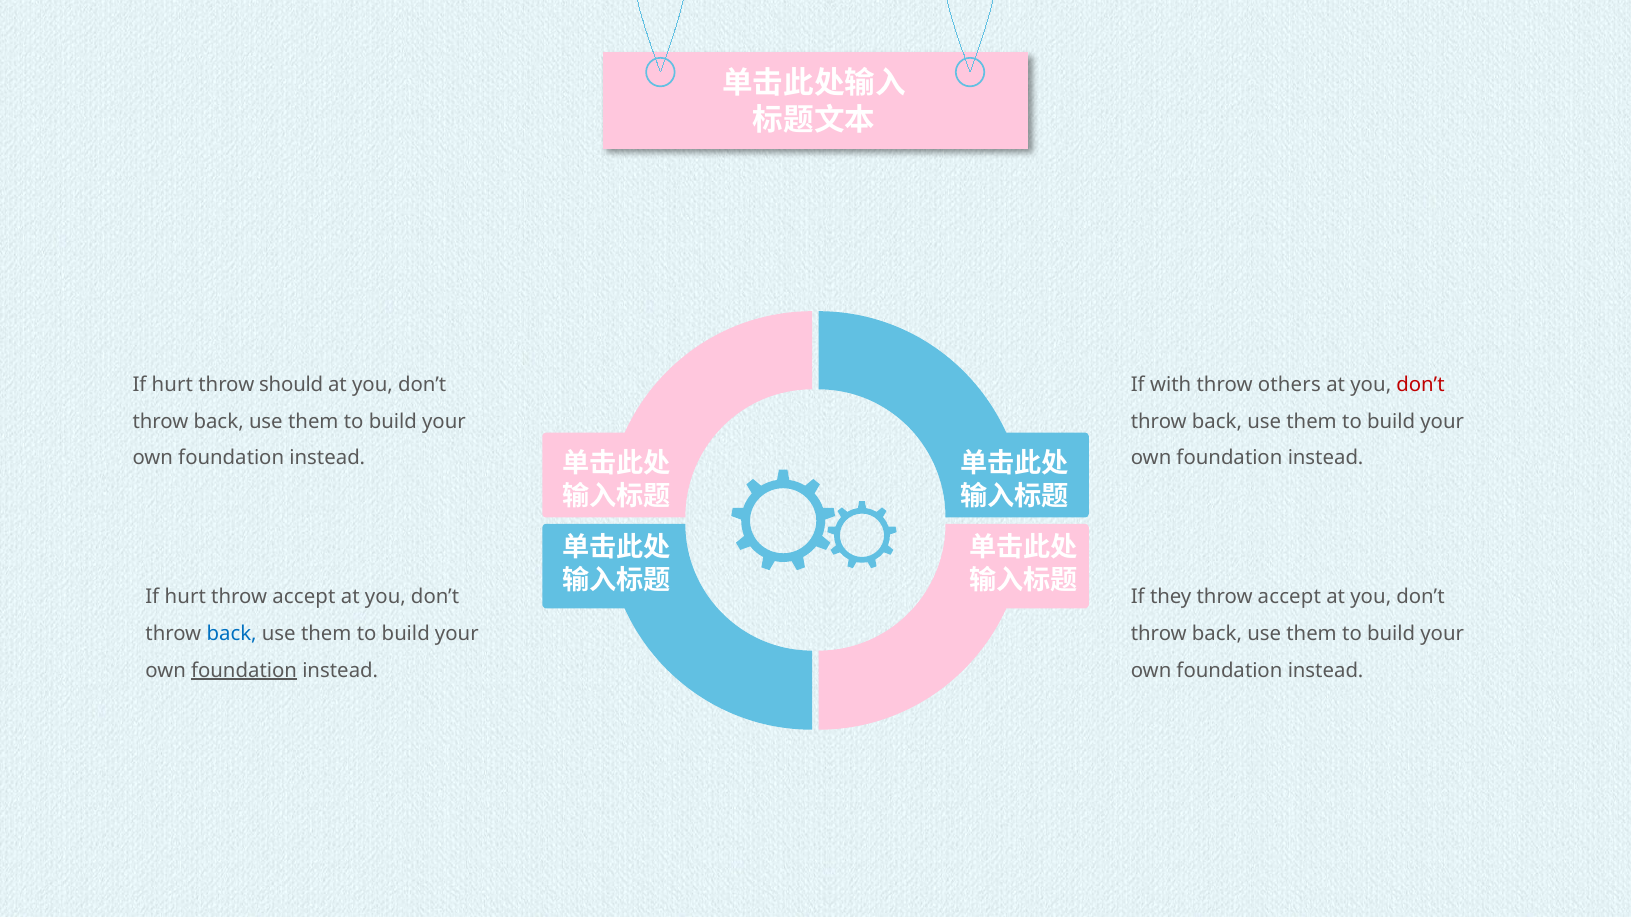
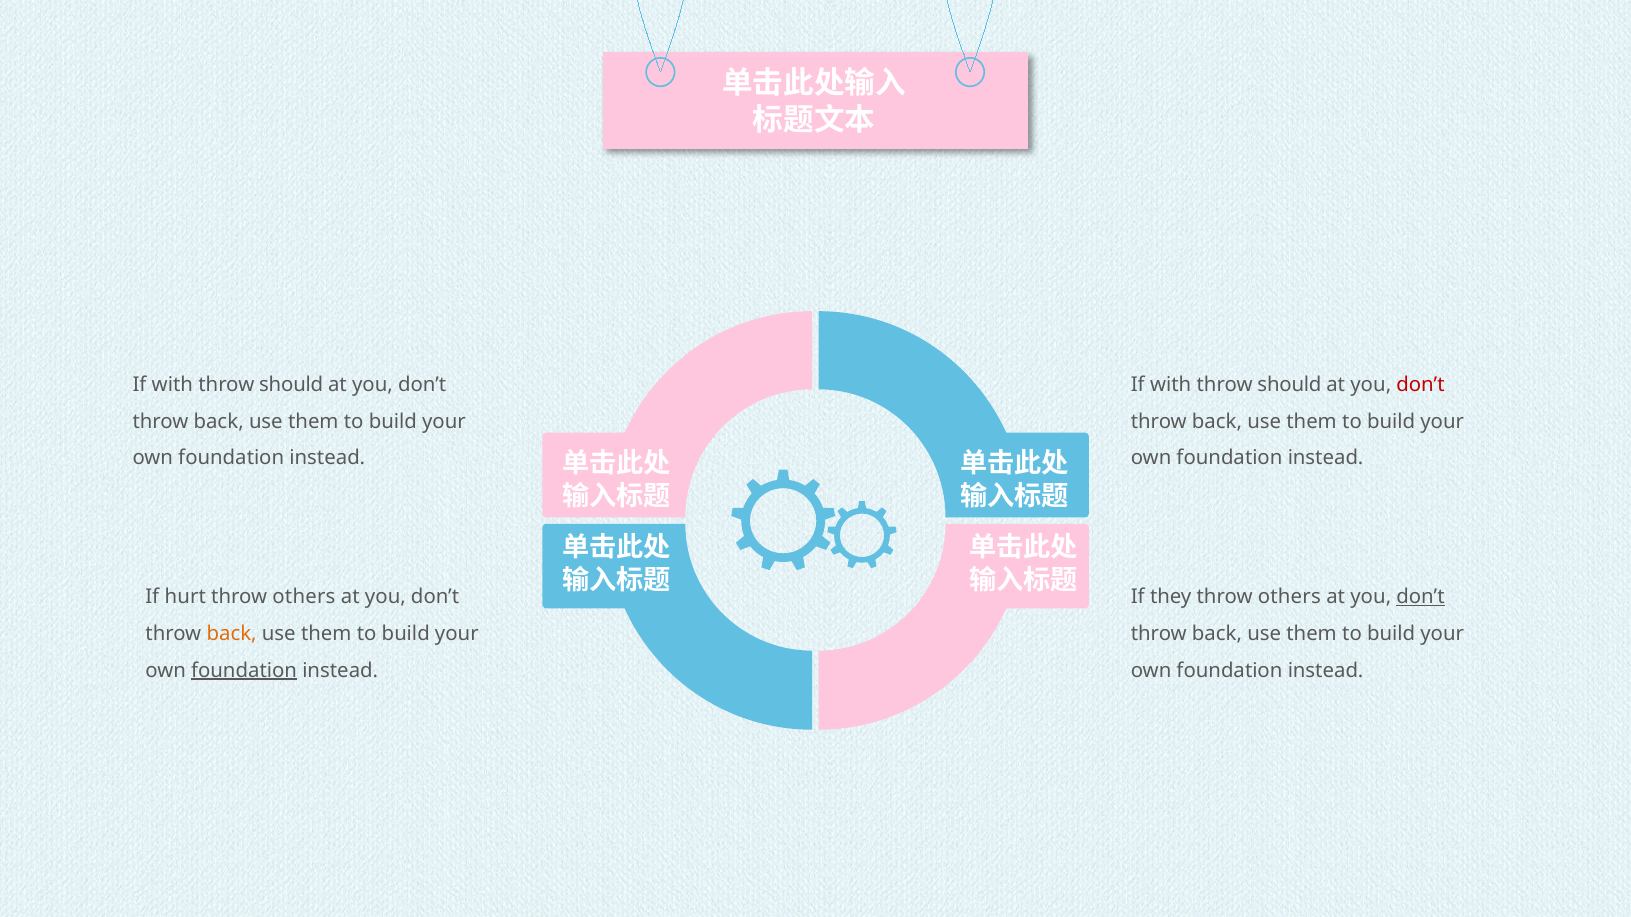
hurt: hurt -> with (172, 385)
others: others -> should (1289, 385)
accept: accept -> others (304, 597)
they throw accept: accept -> others (1289, 597)
don’t underline: none -> present (1420, 597)
back colour: blue -> orange (232, 634)
